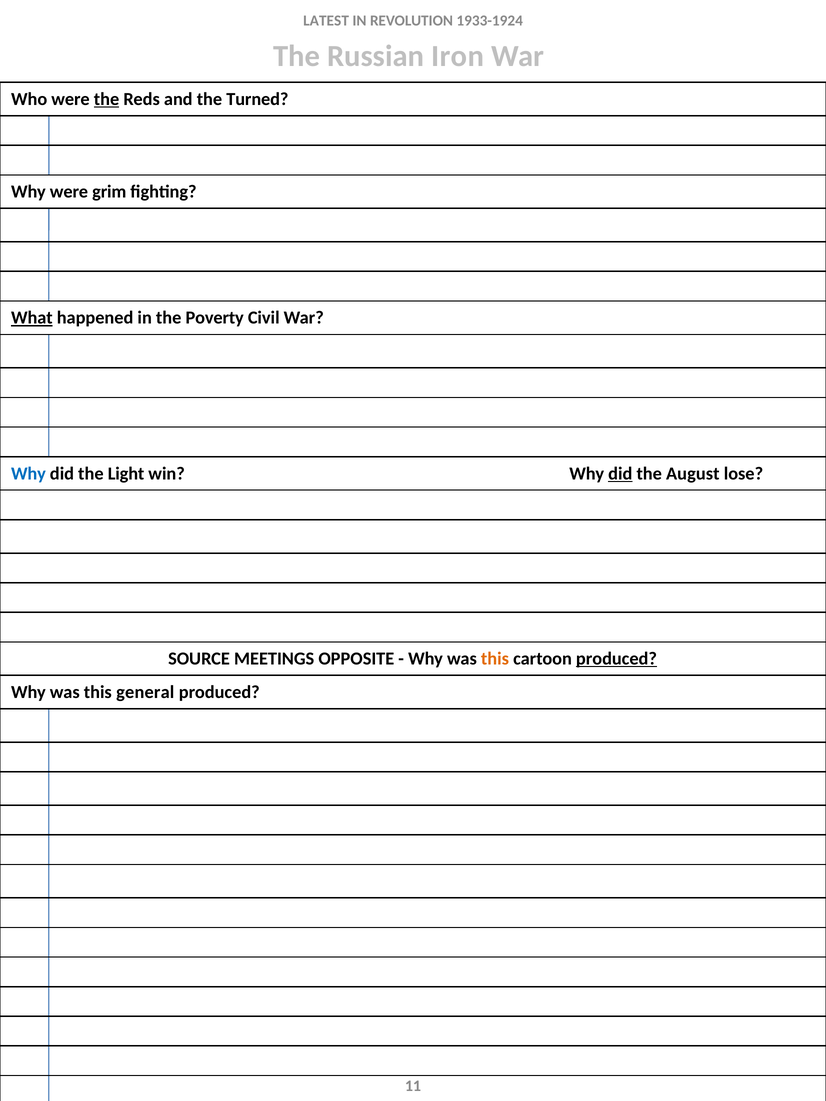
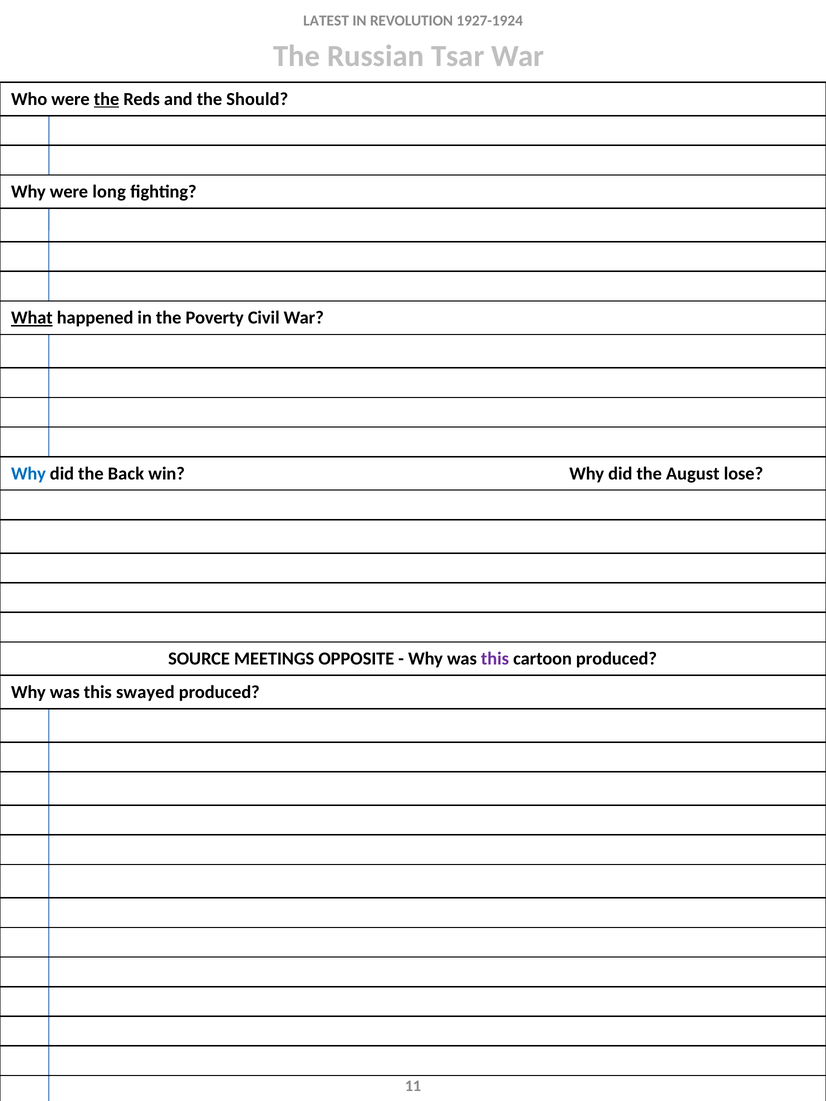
1933-1924: 1933-1924 -> 1927-1924 (490, 21)
Iron: Iron -> Tsar (458, 56)
Turned: Turned -> Should (257, 99)
grim: grim -> long (109, 192)
Light: Light -> Back (126, 474)
did underline: present -> none (620, 474)
this colour: orange -> purple (495, 659)
produced underline: present -> none (616, 659)
general: general -> swayed (145, 692)
